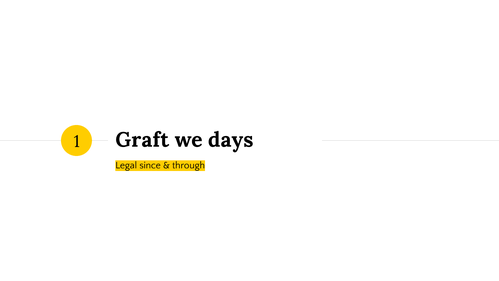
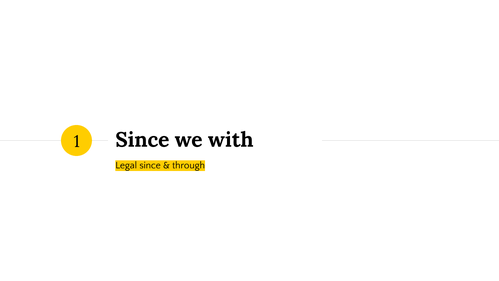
Graft: Graft -> Since (142, 140)
days: days -> with (231, 140)
